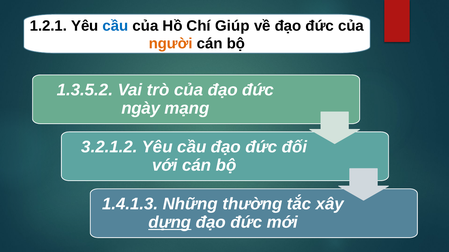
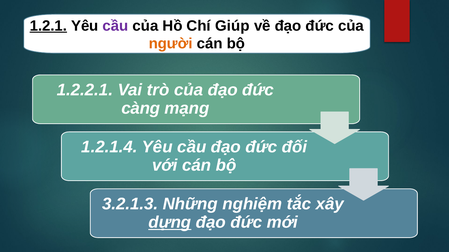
1.2.1 underline: none -> present (48, 26)
cầu colour: blue -> purple (116, 26)
1.3.5.2: 1.3.5.2 -> 1.2.2.1 (85, 90)
ngày: ngày -> càng (141, 109)
3.2.1.2: 3.2.1.2 -> 1.2.1.4 (109, 147)
1.4.1.3: 1.4.1.3 -> 3.2.1.3 (130, 204)
thường: thường -> nghiệm (252, 204)
